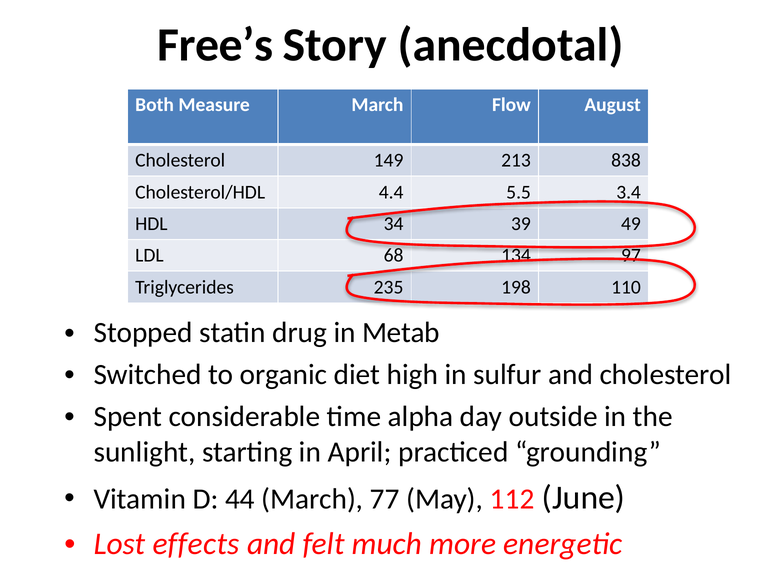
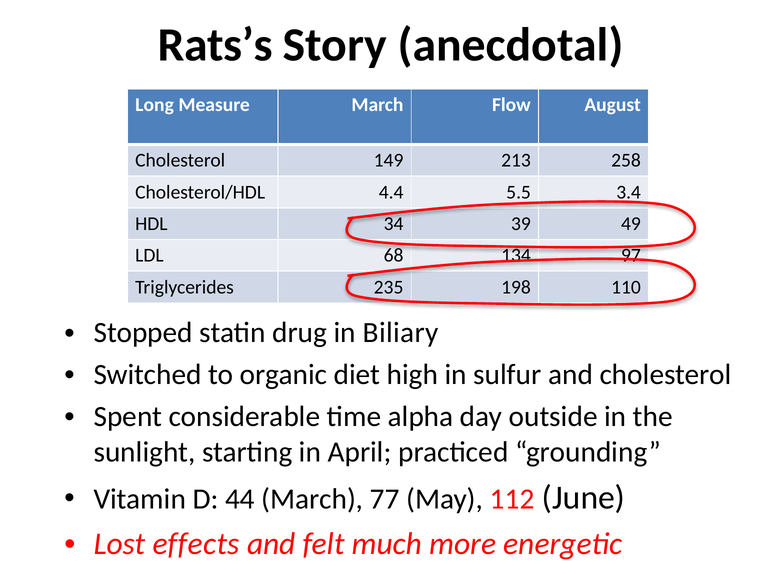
Free’s: Free’s -> Rats’s (215, 45)
Both: Both -> Long (155, 105)
838: 838 -> 258 (626, 161)
Metab: Metab -> Biliary (401, 333)
